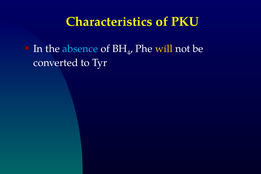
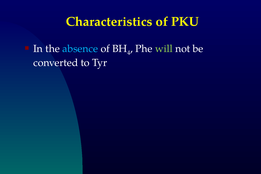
will colour: yellow -> light green (164, 49)
